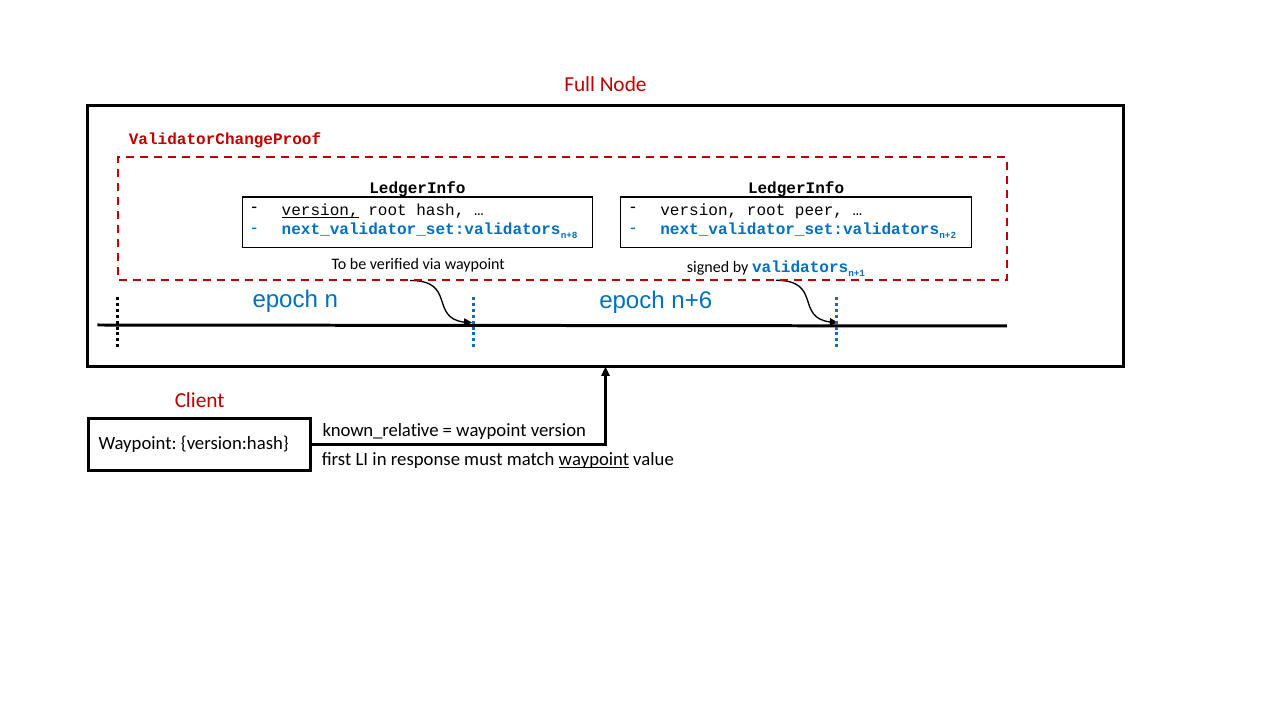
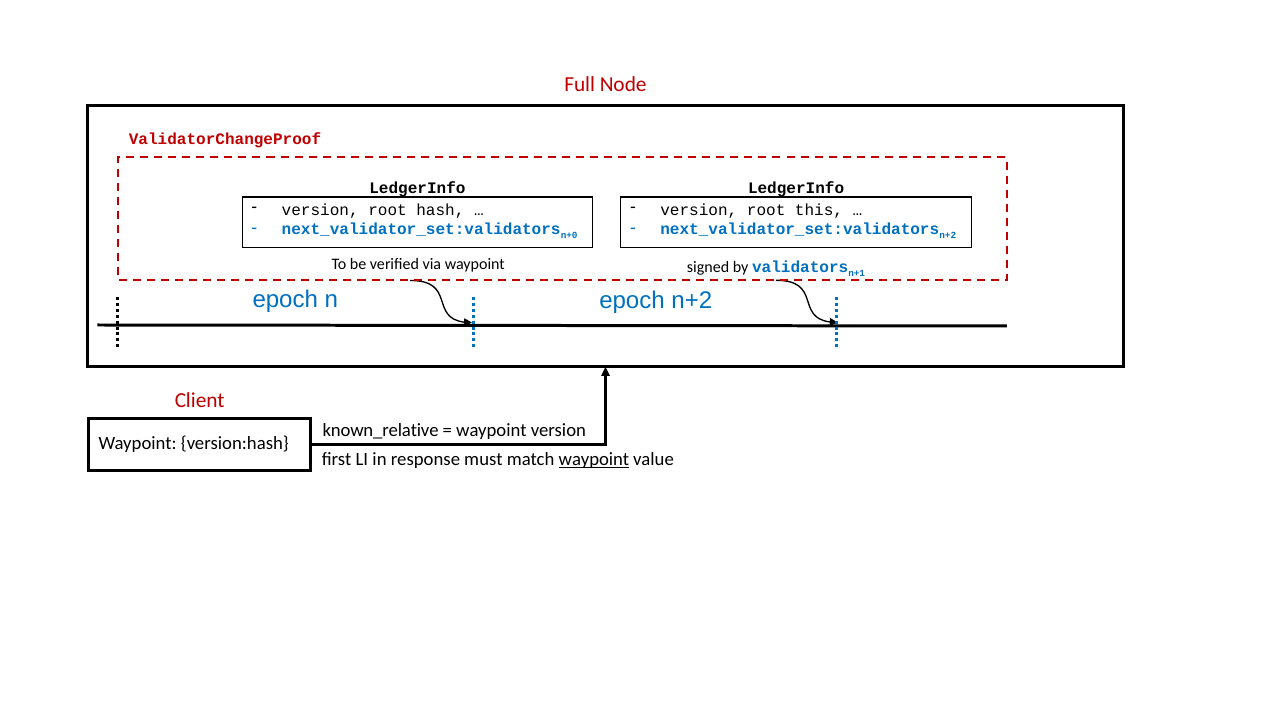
version underline: present -> none (320, 210)
peer: peer -> this (819, 210)
n+8: n+8 -> n+0 (569, 236)
epoch n+6: n+6 -> n+2 (692, 300)
